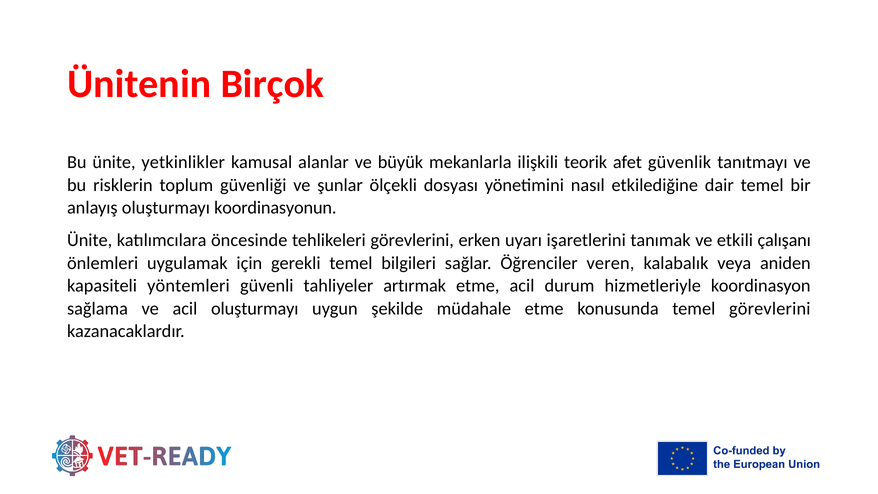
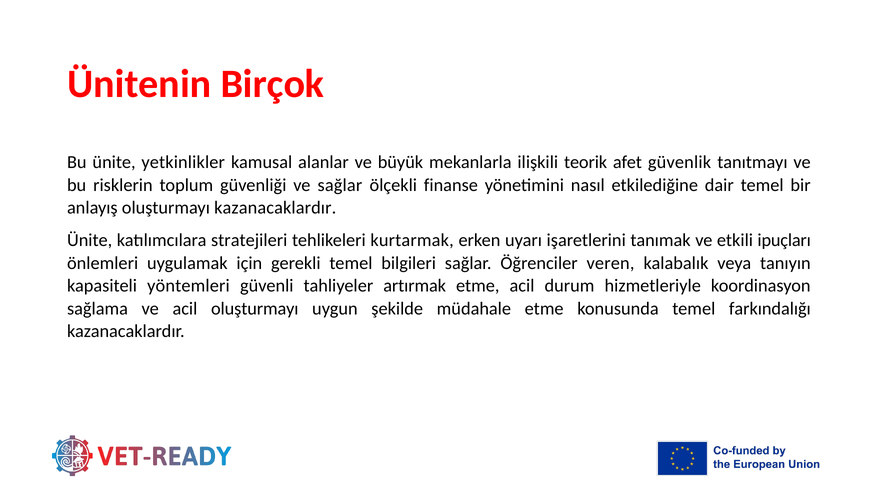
ve şunlar: şunlar -> sağlar (340, 185)
dosyası: dosyası -> finanse (451, 185)
oluşturmayı koordinasyonun: koordinasyonun -> kazanacaklardır (275, 208)
öncesinde: öncesinde -> stratejileri (249, 240)
tehlikeleri görevlerini: görevlerini -> kurtarmak (412, 240)
çalışanı: çalışanı -> ipuçları (784, 240)
aniden: aniden -> tanıyın (785, 263)
temel görevlerini: görevlerini -> farkındalığı (770, 308)
